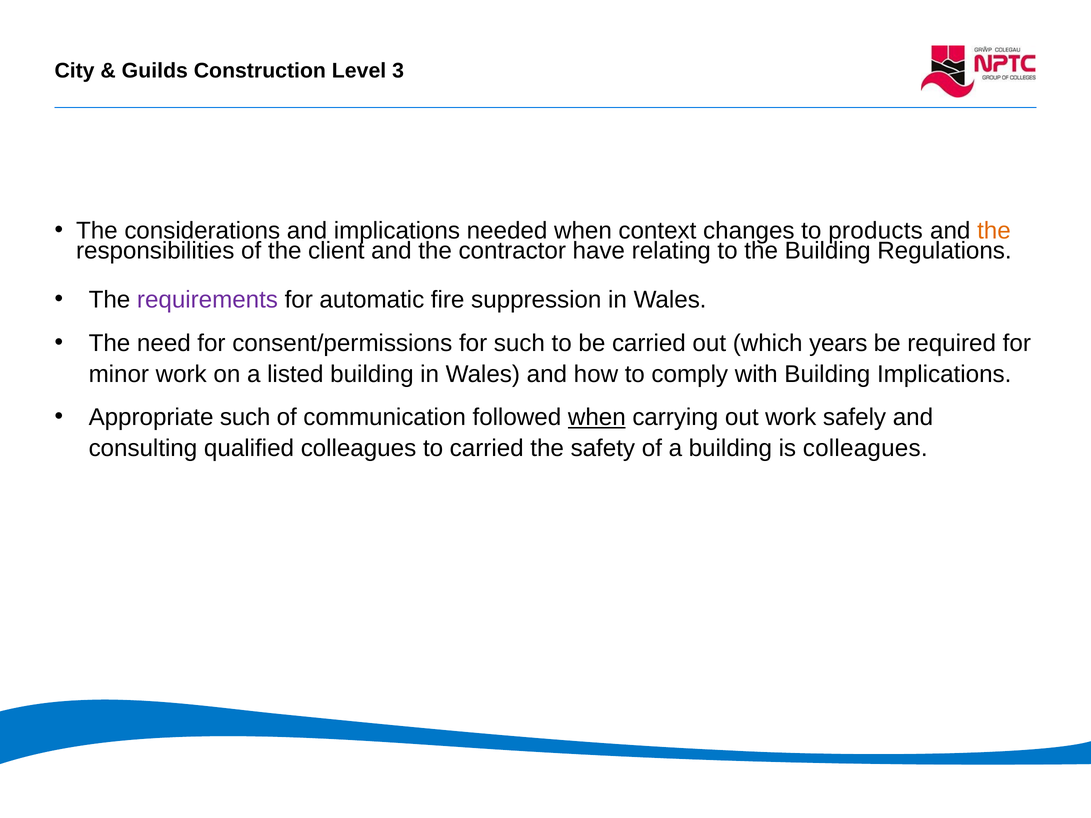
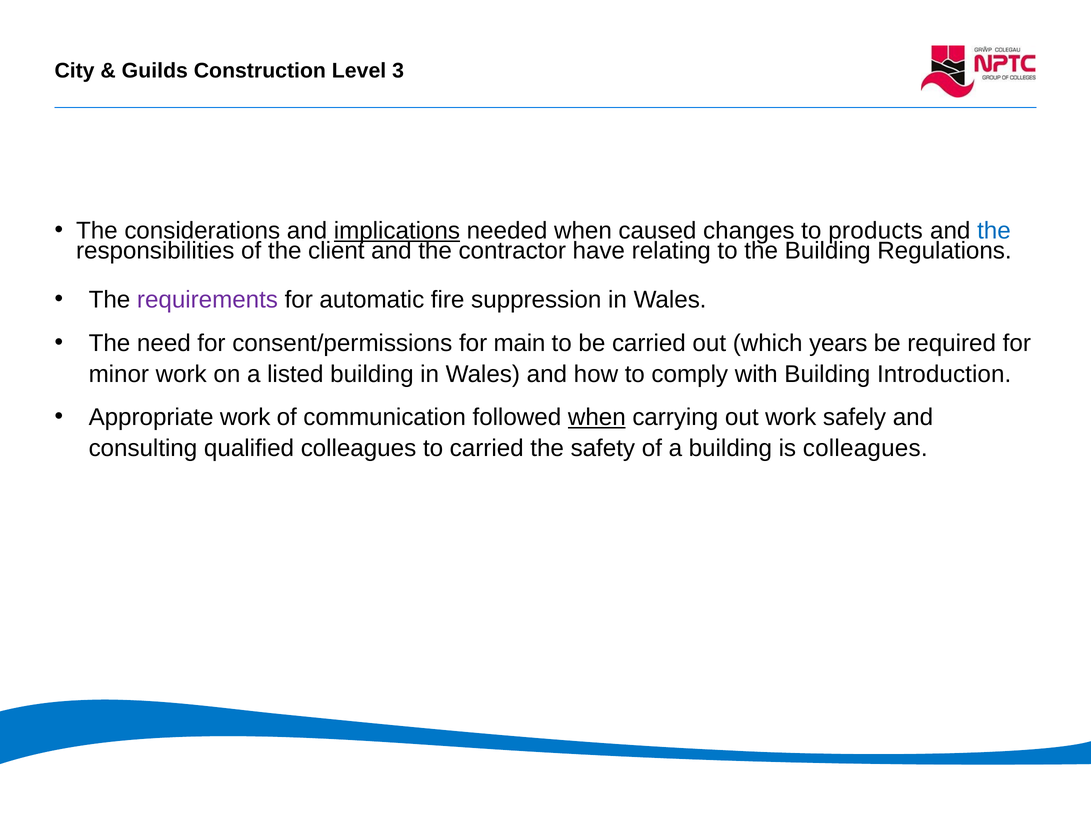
implications underline: none -> present (397, 231)
context: context -> caused (657, 231)
the colour: orange -> blue (994, 231)
for such: such -> main (519, 343)
Building Implications: Implications -> Introduction (944, 374)
Appropriate such: such -> work (245, 417)
